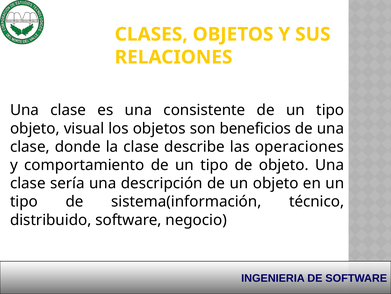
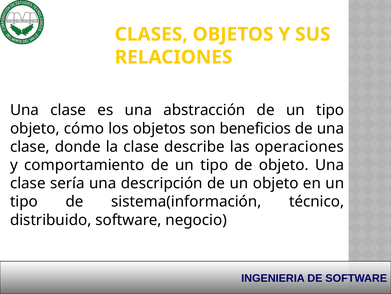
consistente: consistente -> abstracción (204, 110)
visual: visual -> cómo (84, 128)
